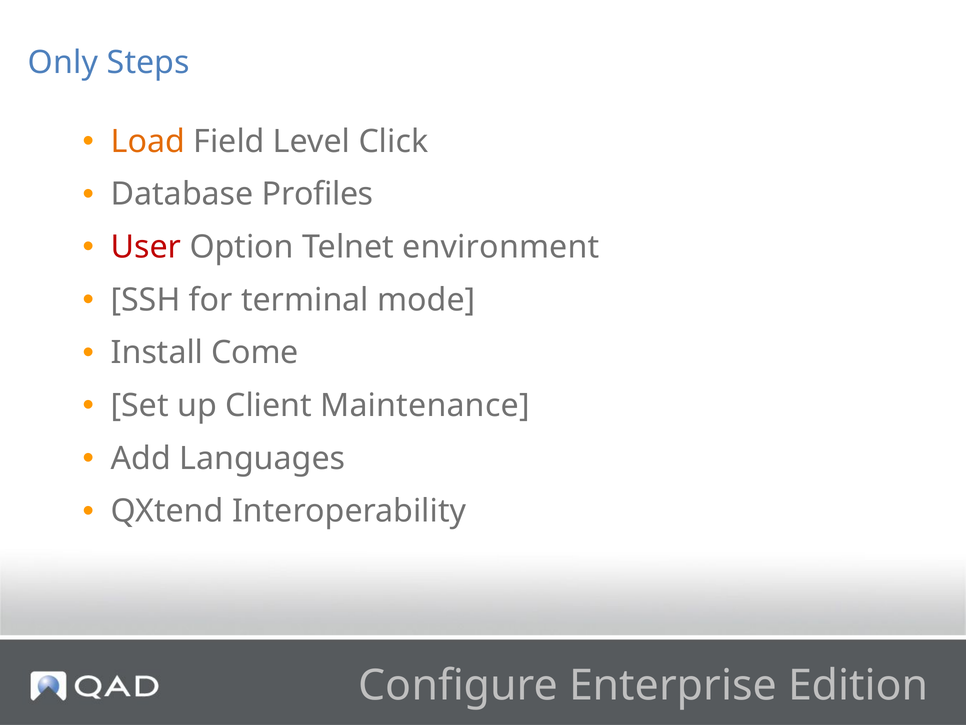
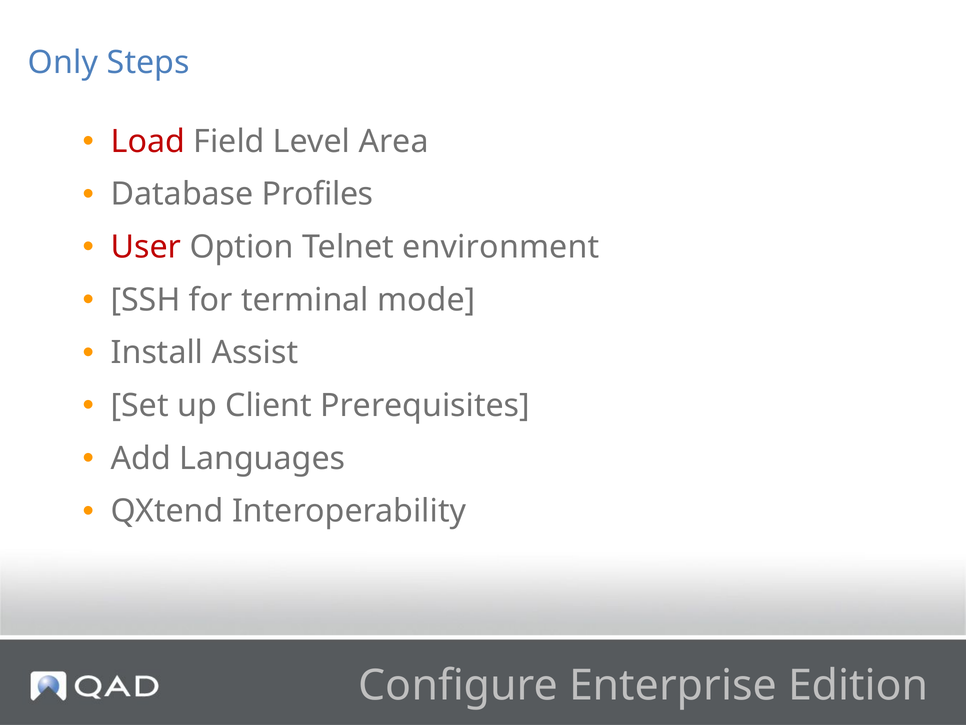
Load colour: orange -> red (148, 141)
Click: Click -> Area (394, 141)
Come: Come -> Assist (255, 353)
Maintenance: Maintenance -> Prerequisites (425, 405)
